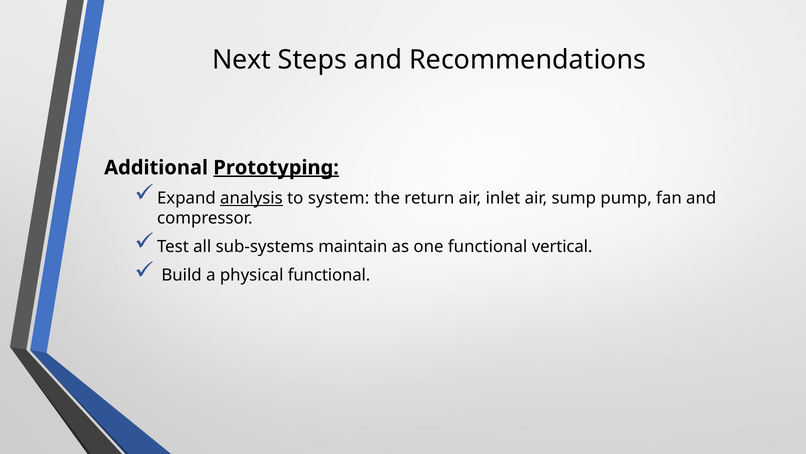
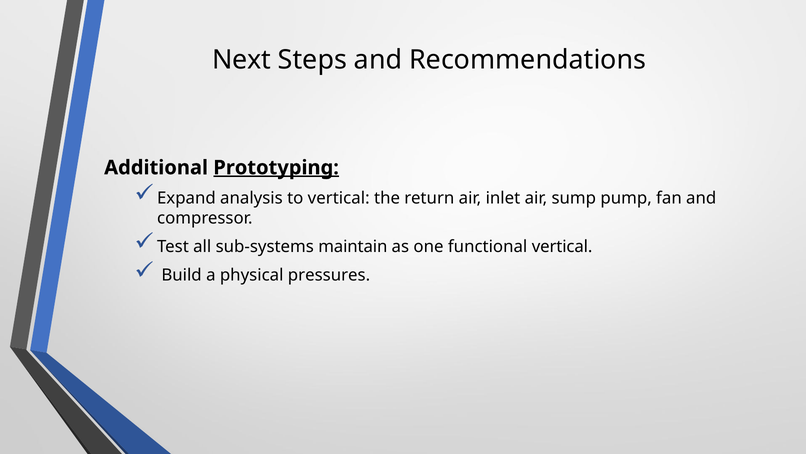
analysis underline: present -> none (251, 198)
to system: system -> vertical (339, 198)
physical functional: functional -> pressures (329, 275)
